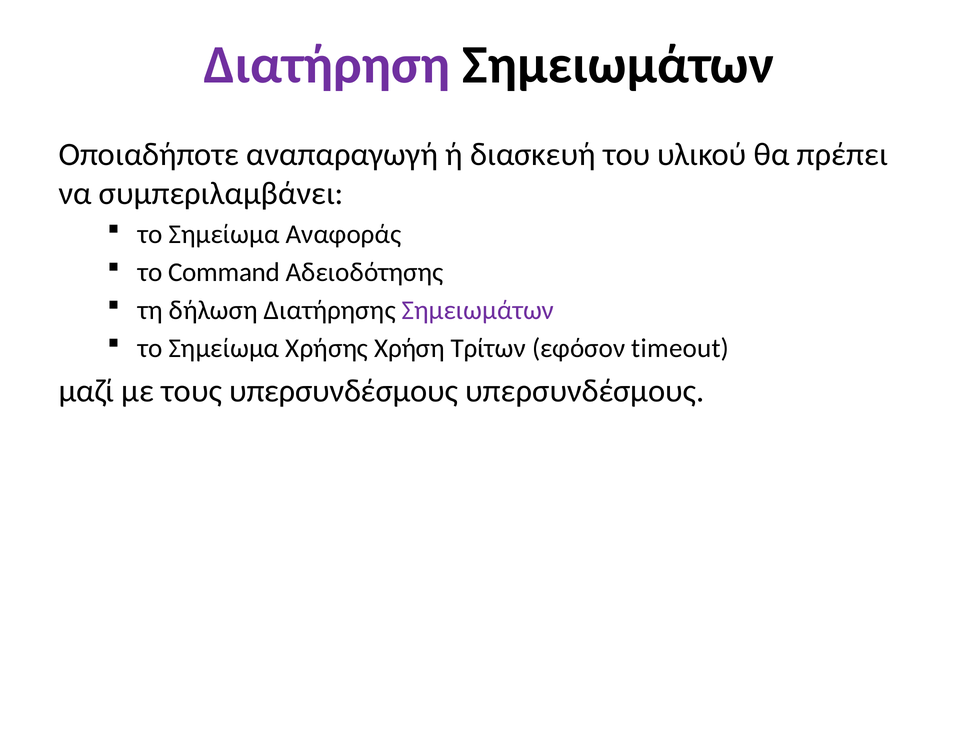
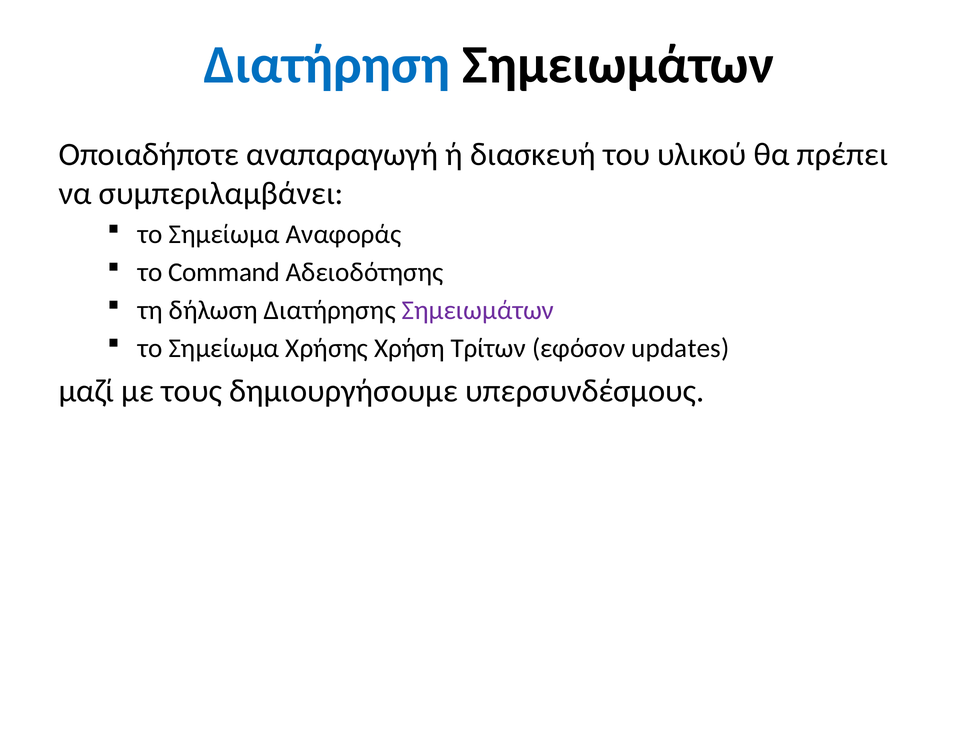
Διατήρηση colour: purple -> blue (327, 65)
timeout: timeout -> updates (680, 348)
τους υπερσυνδέσμους: υπερσυνδέσμους -> δημιουργήσουμε (344, 391)
